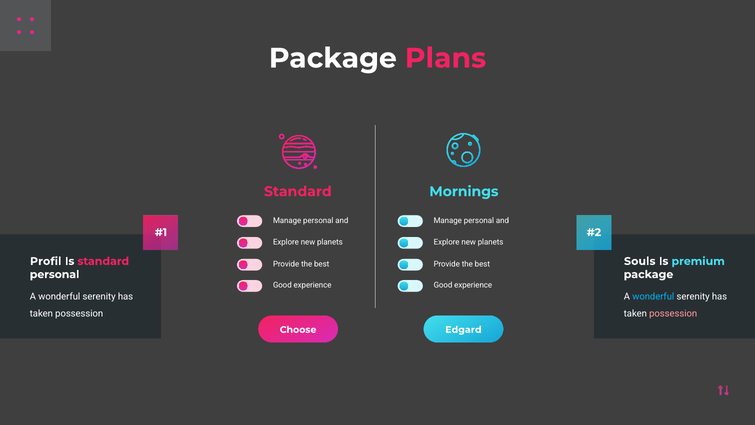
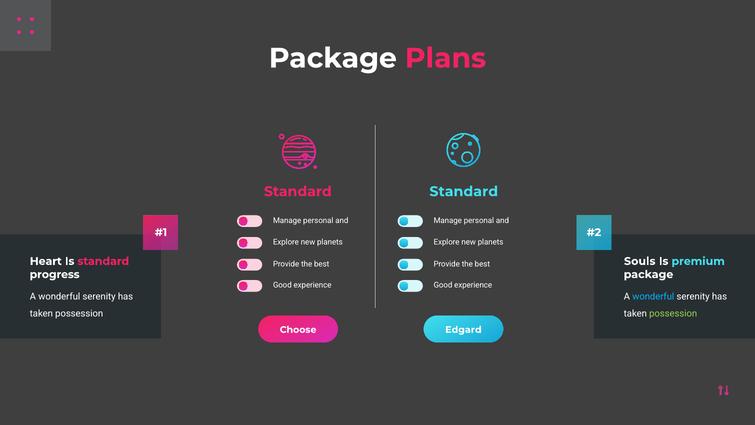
Standard Mornings: Mornings -> Standard (464, 191)
Profil: Profil -> Heart (46, 261)
personal: personal -> progress (55, 274)
possession colour: pink -> light green (673, 314)
